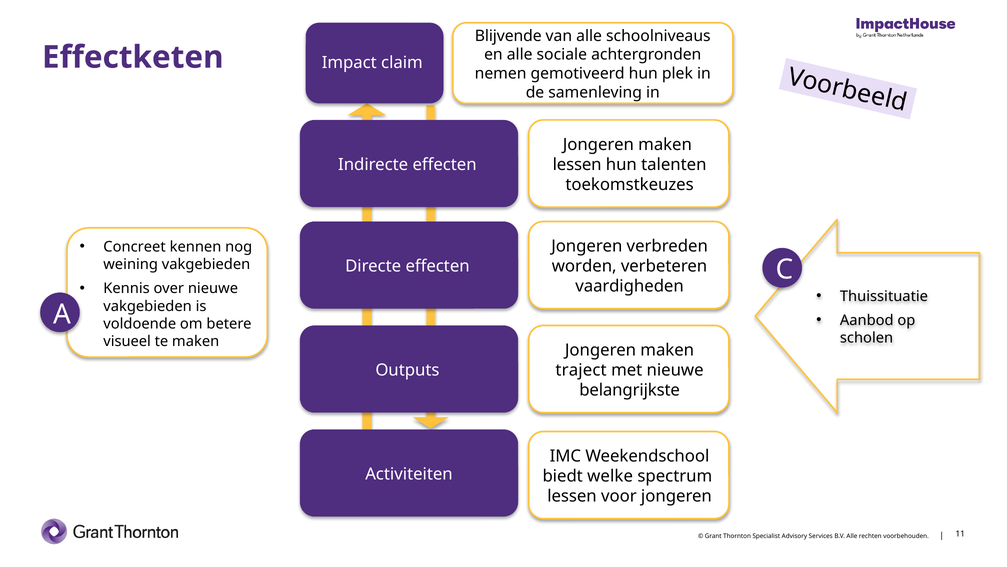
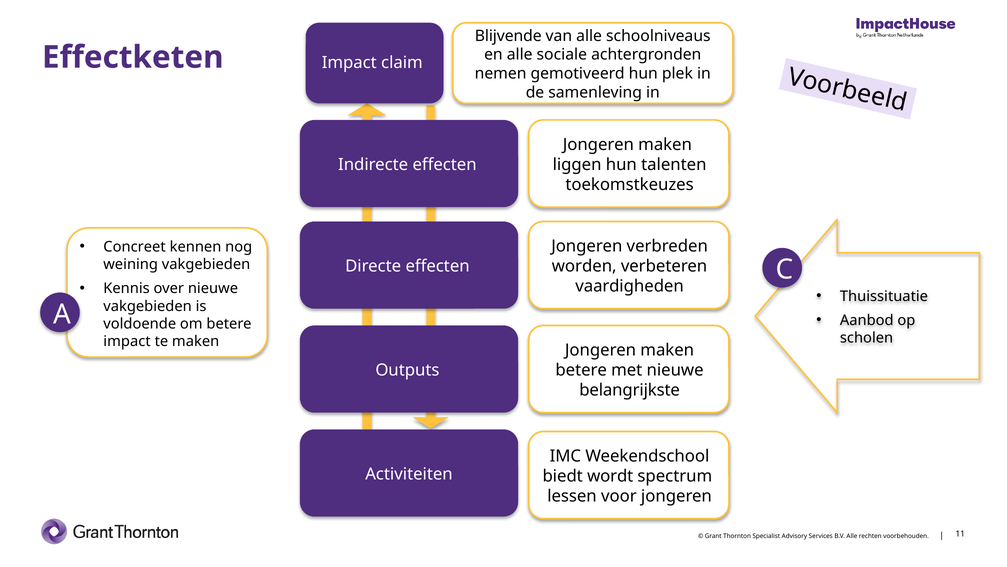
lessen: lessen -> liggen (577, 165)
visueel: visueel -> impact (127, 341)
traject: traject -> betere (581, 370)
welke: welke -> wordt (610, 476)
